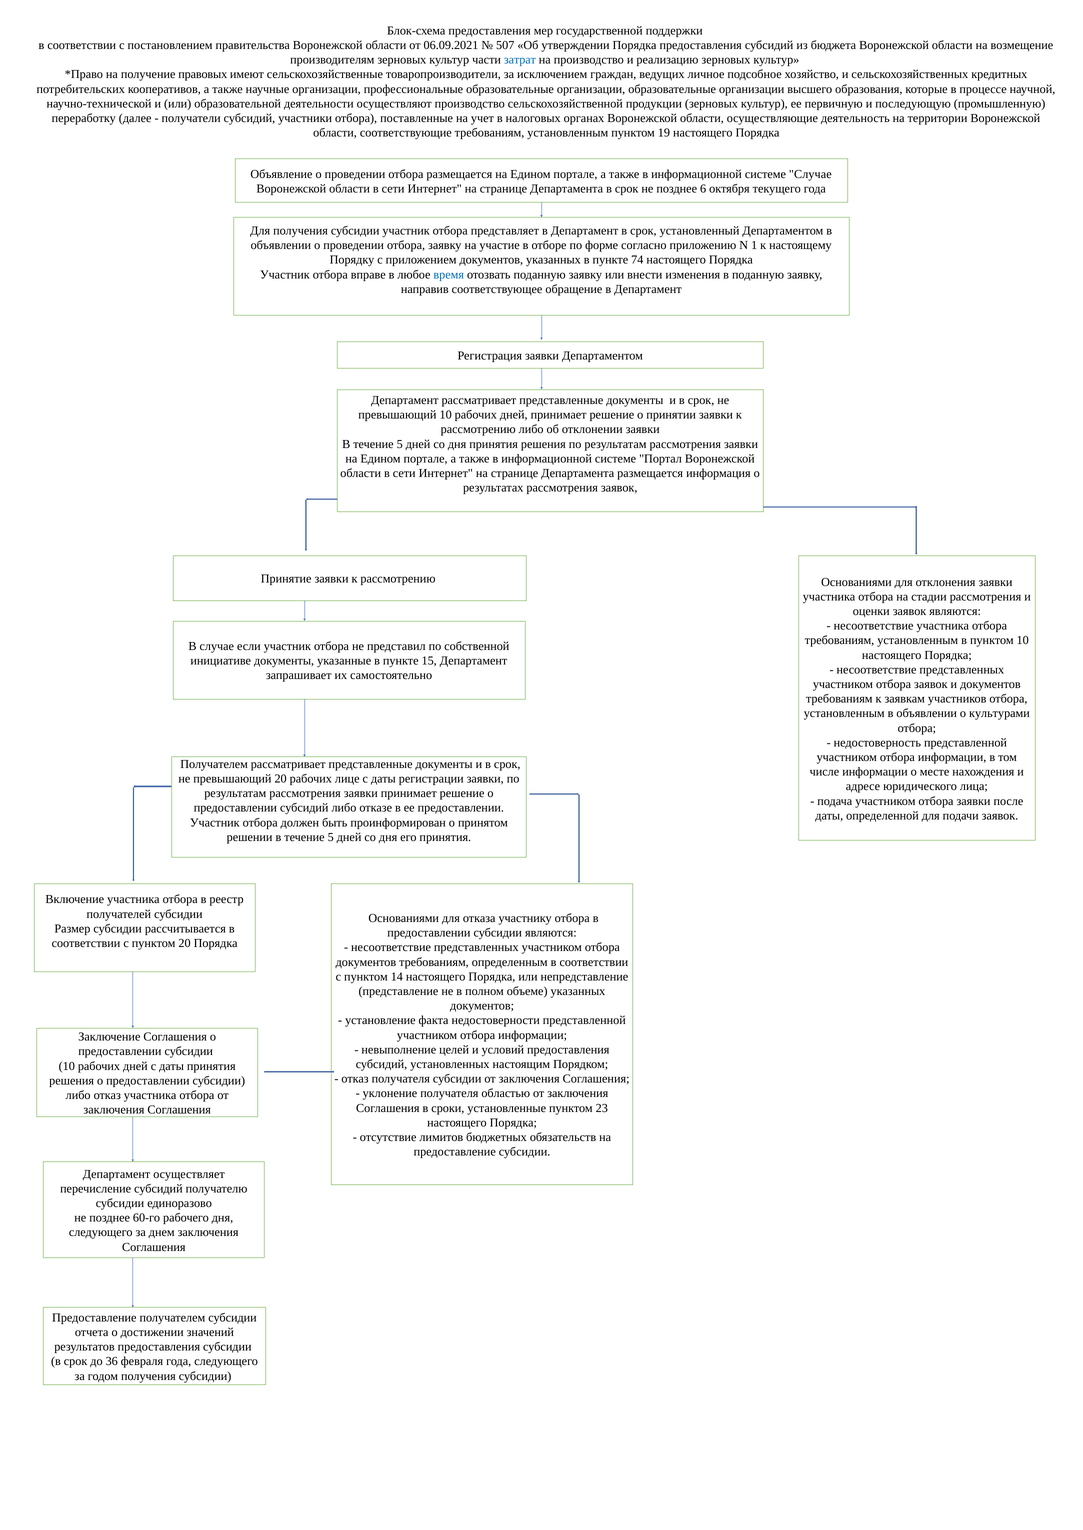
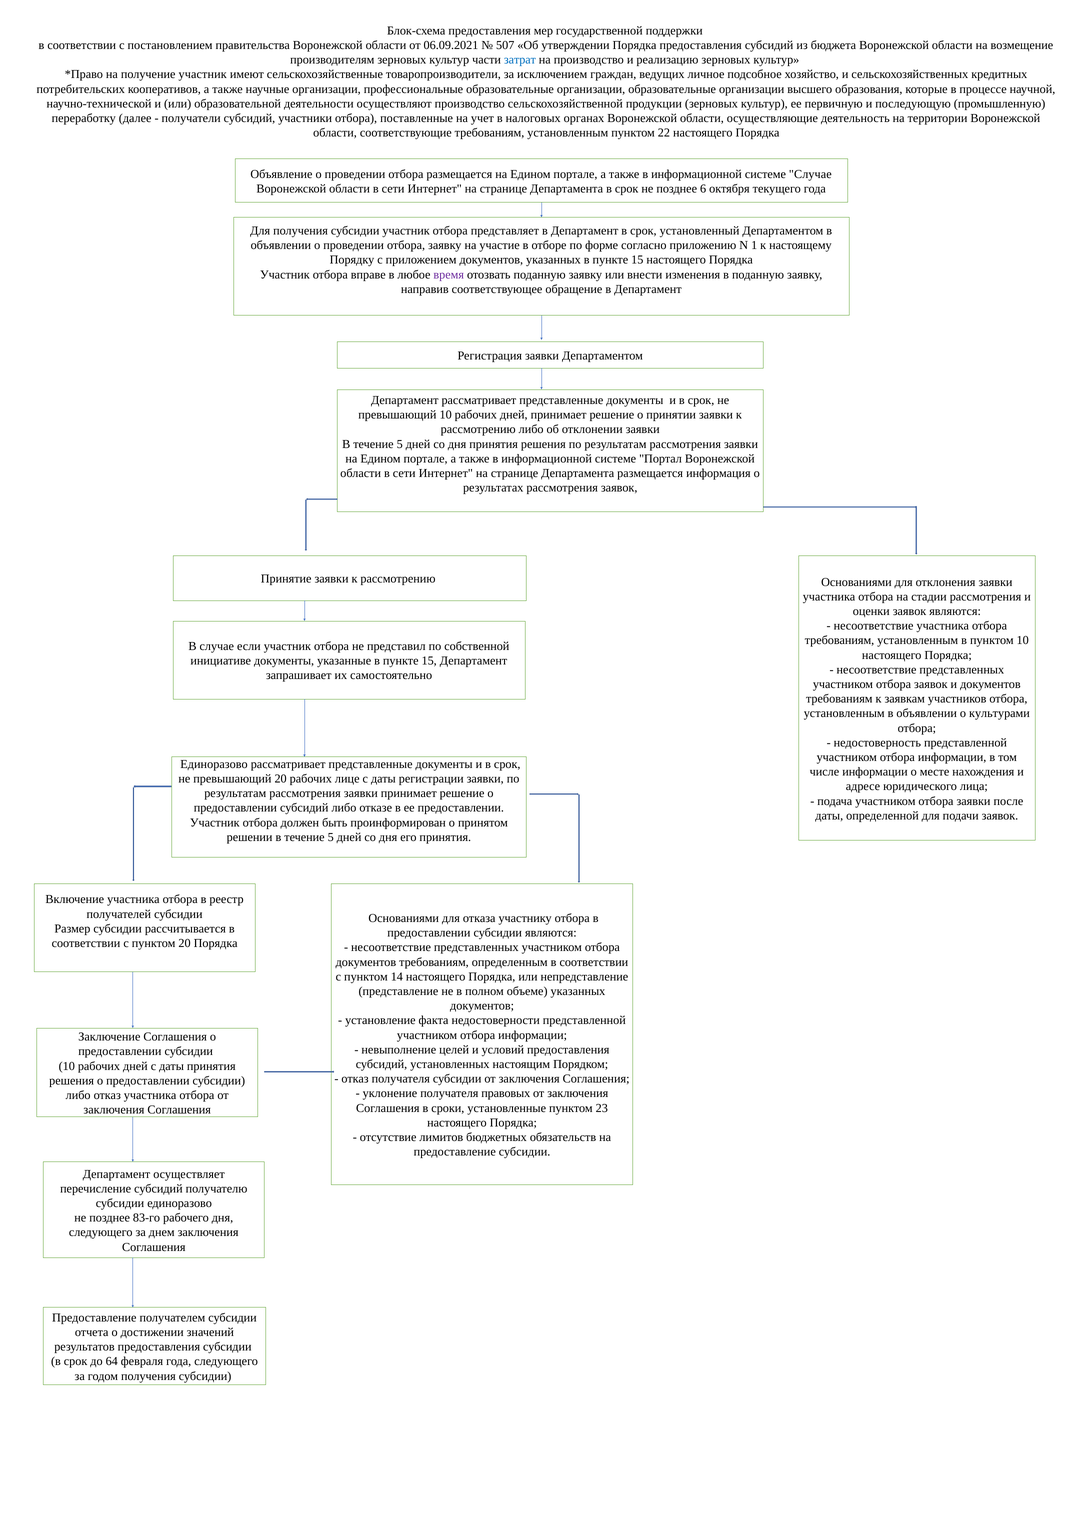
получение правовых: правовых -> участник (203, 74)
19: 19 -> 22 (664, 133)
указанных в пункте 74: 74 -> 15 (637, 260)
время colour: blue -> purple (449, 275)
Получателем: Получателем -> Единоразово (214, 764)
областью: областью -> правовых (506, 1094)
60-го: 60-го -> 83-го (147, 1218)
36: 36 -> 64 (112, 1362)
